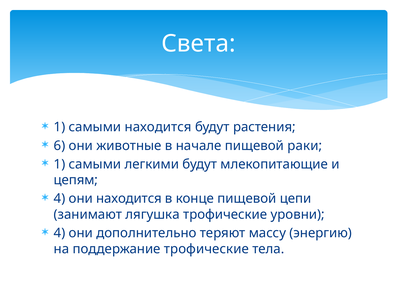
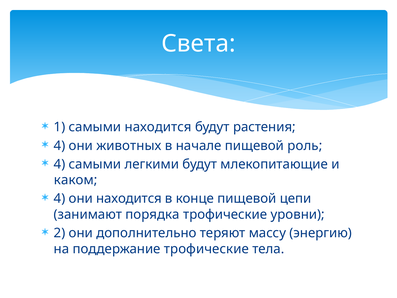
6: 6 -> 4 (60, 146)
животные: животные -> животных (129, 146)
раки: раки -> роль (305, 146)
1: 1 -> 4 (60, 164)
цепям: цепям -> каком (76, 180)
лягушка: лягушка -> порядка (153, 214)
4: 4 -> 2 (60, 233)
